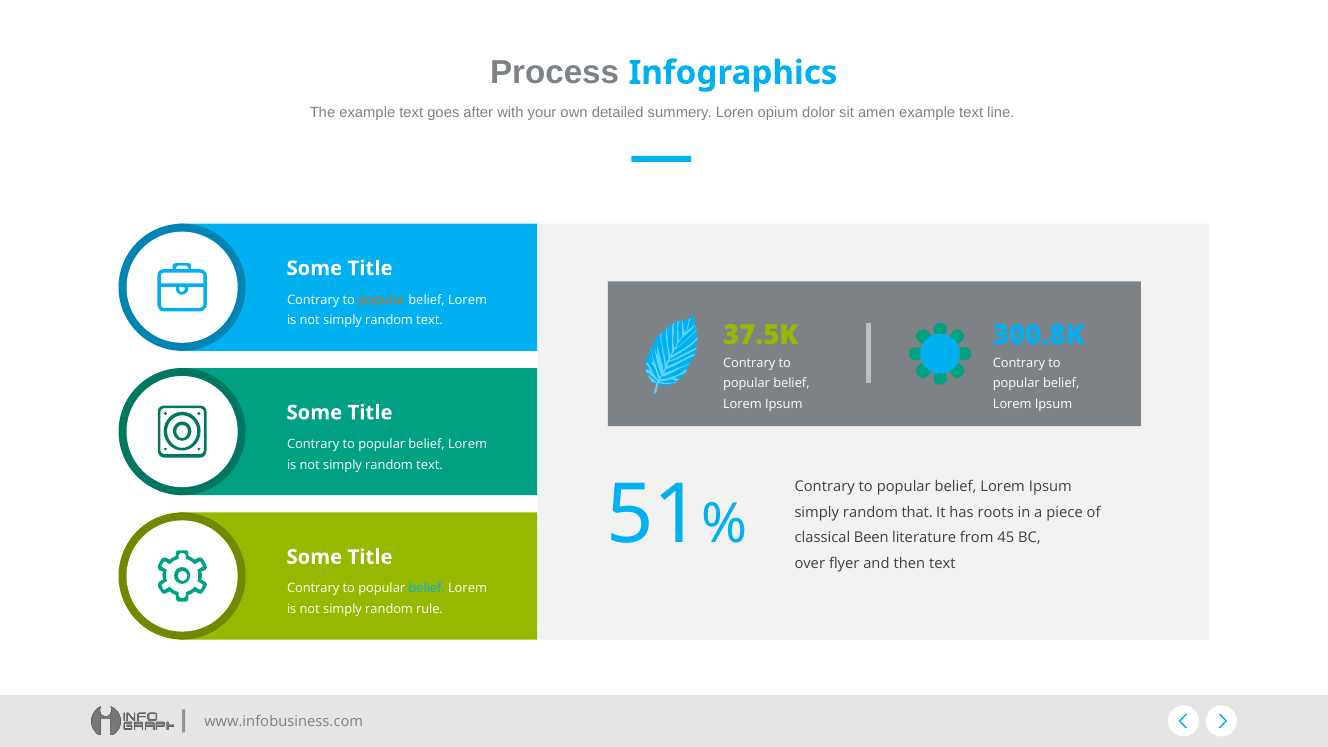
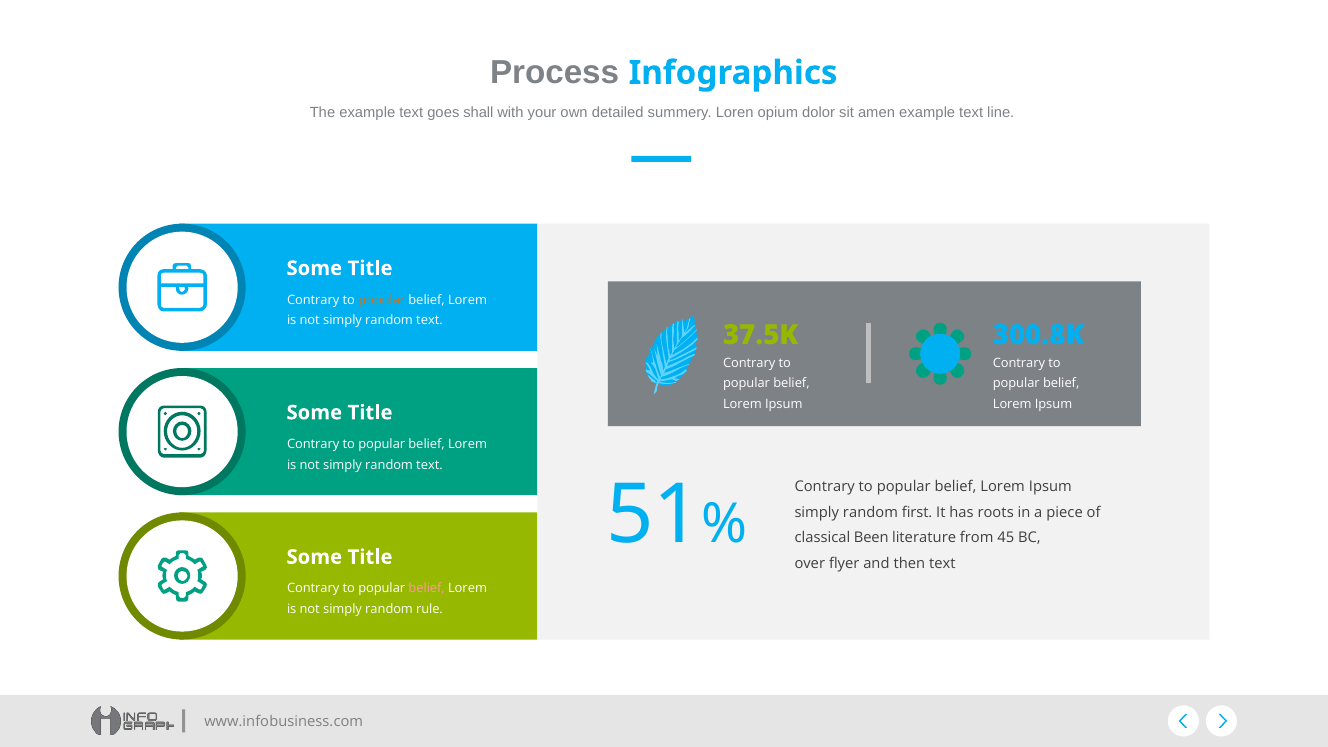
after: after -> shall (478, 113)
that: that -> first (917, 512)
belief colour: light blue -> pink (427, 589)
